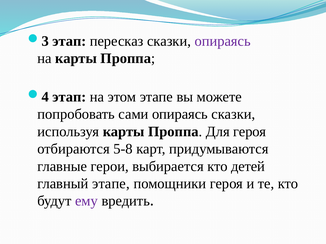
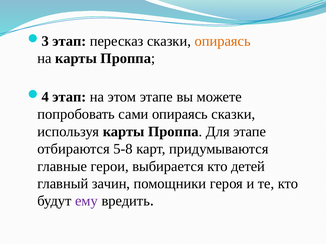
опираясь colour: purple -> orange (223, 41)
Для героя: героя -> этапе (250, 132)
главный этапе: этапе -> зачин (111, 184)
